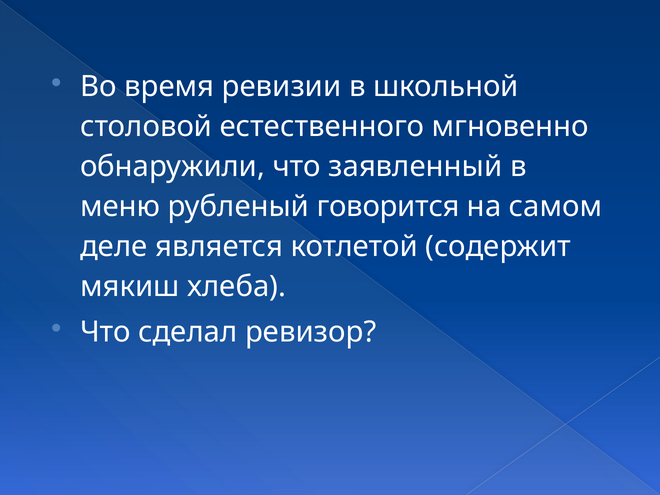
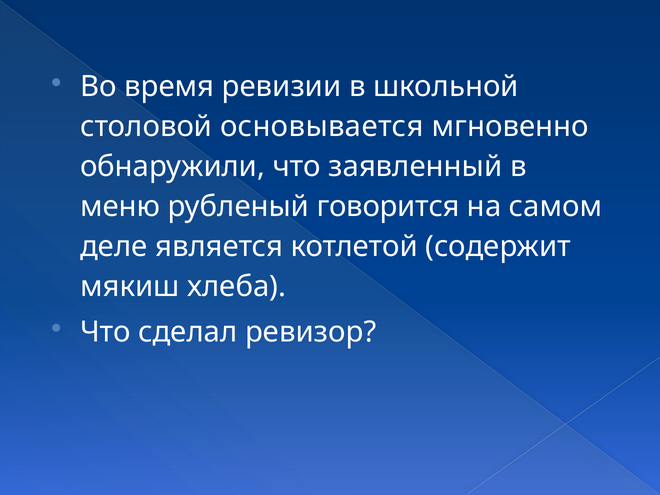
естественного: естественного -> основывается (322, 127)
